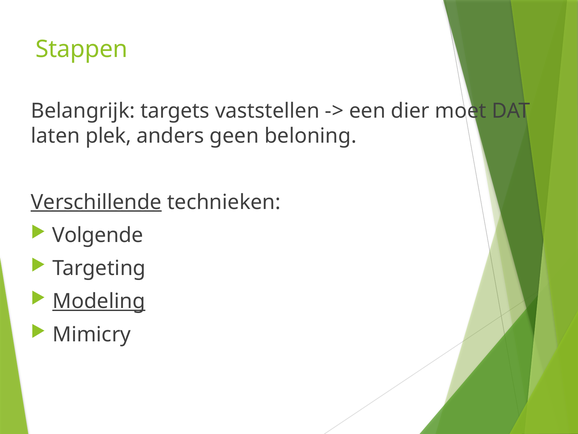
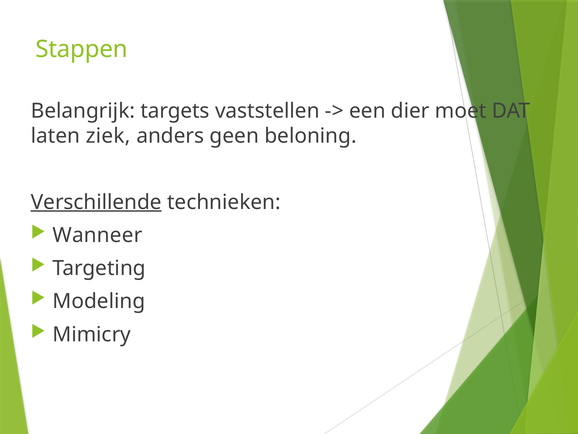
plek: plek -> ziek (108, 136)
Volgende: Volgende -> Wanneer (97, 235)
Modeling underline: present -> none (99, 301)
